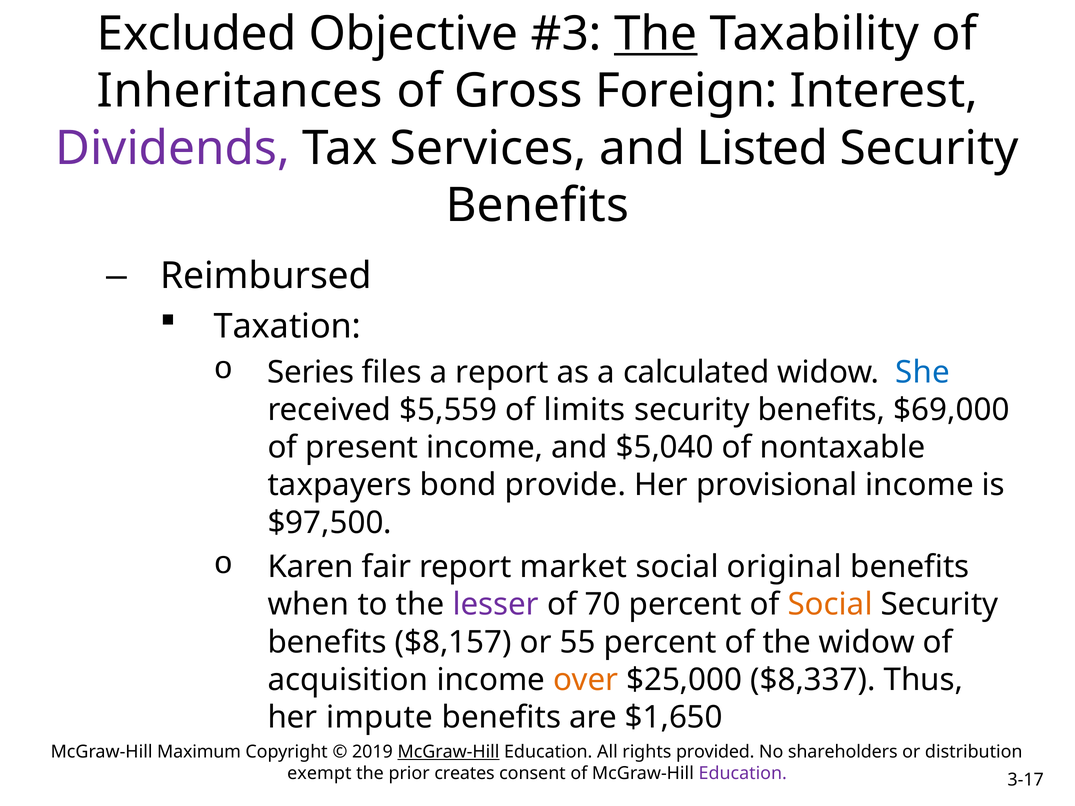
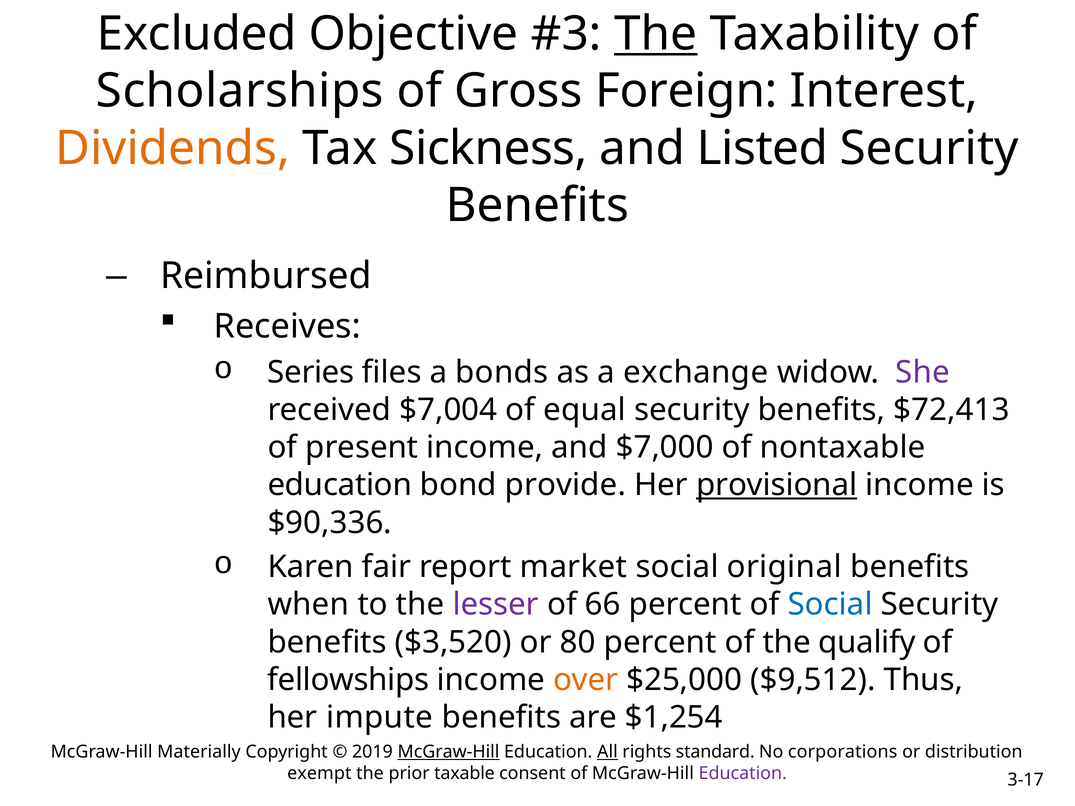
Inheritances: Inheritances -> Scholarships (240, 91)
Dividends colour: purple -> orange (173, 148)
Services: Services -> Sickness (489, 148)
Taxation: Taxation -> Receives (287, 327)
a report: report -> bonds (502, 372)
calculated: calculated -> exchange (696, 372)
She colour: blue -> purple (923, 372)
$5,559: $5,559 -> $7,004 (448, 410)
limits: limits -> equal (585, 410)
$69,000: $69,000 -> $72,413 (951, 410)
$5,040: $5,040 -> $7,000 (665, 448)
taxpayers: taxpayers -> education (340, 485)
provisional underline: none -> present (777, 485)
$97,500: $97,500 -> $90,336 (330, 523)
70: 70 -> 66 (603, 605)
Social colour: orange -> blue (830, 605)
$8,157: $8,157 -> $3,520 (453, 642)
55: 55 -> 80 (578, 642)
the widow: widow -> qualify (867, 642)
acquisition: acquisition -> fellowships (348, 680)
$8,337: $8,337 -> $9,512 (813, 680)
$1,650: $1,650 -> $1,254 (674, 718)
Maximum: Maximum -> Materially (199, 752)
All underline: none -> present (607, 752)
provided: provided -> standard (715, 752)
shareholders: shareholders -> corporations (843, 752)
creates: creates -> taxable (465, 773)
